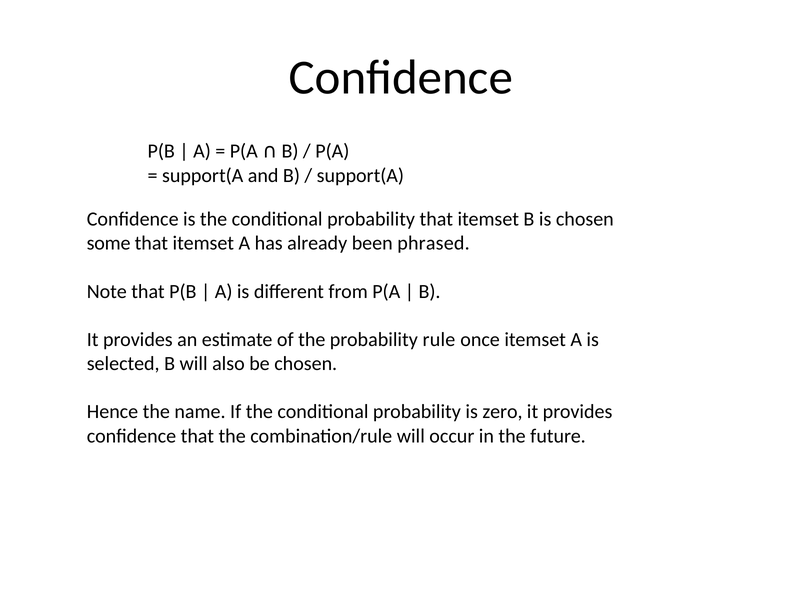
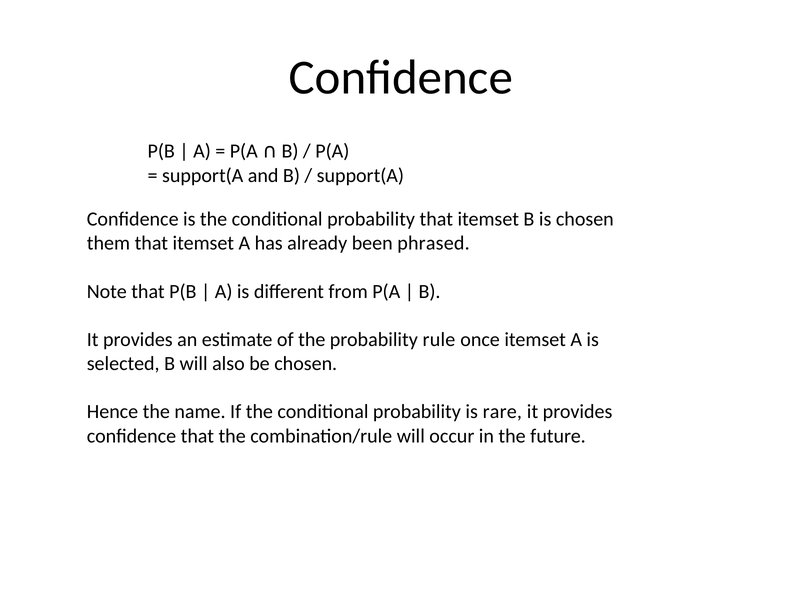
some: some -> them (108, 243)
zero: zero -> rare (502, 412)
